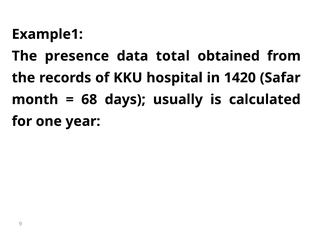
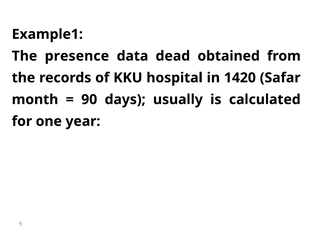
total: total -> dead (173, 56)
68: 68 -> 90 (89, 100)
